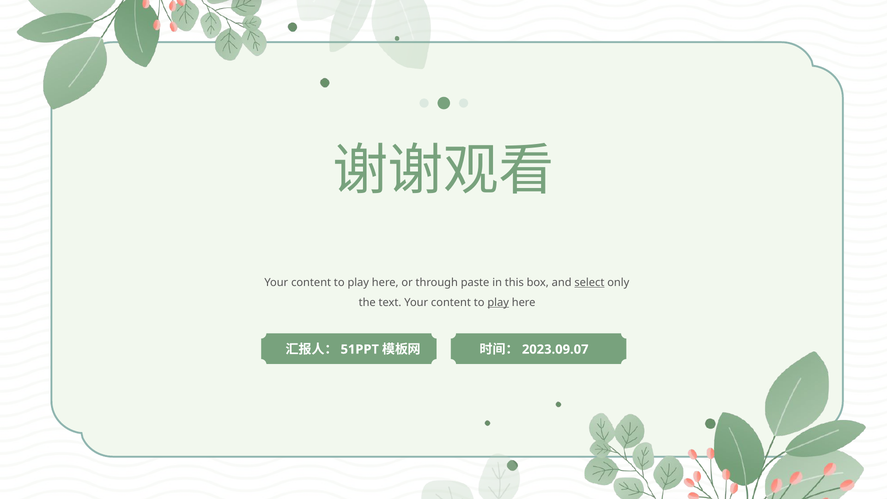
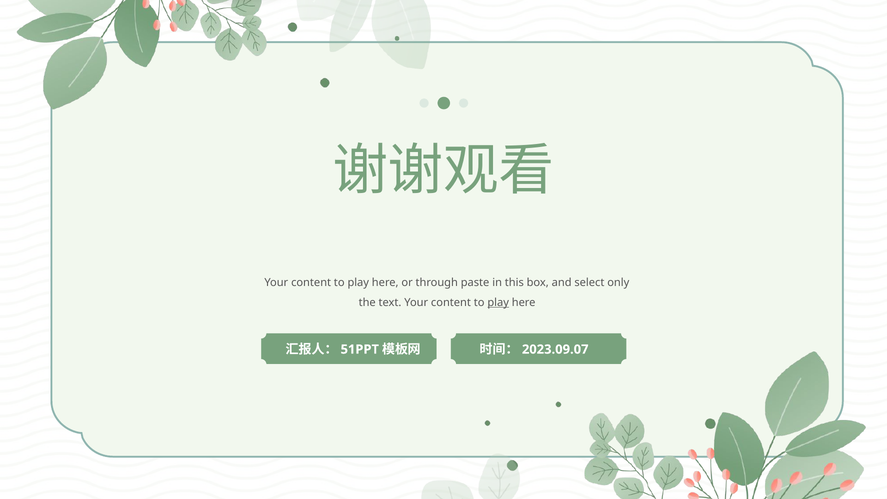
select underline: present -> none (589, 282)
